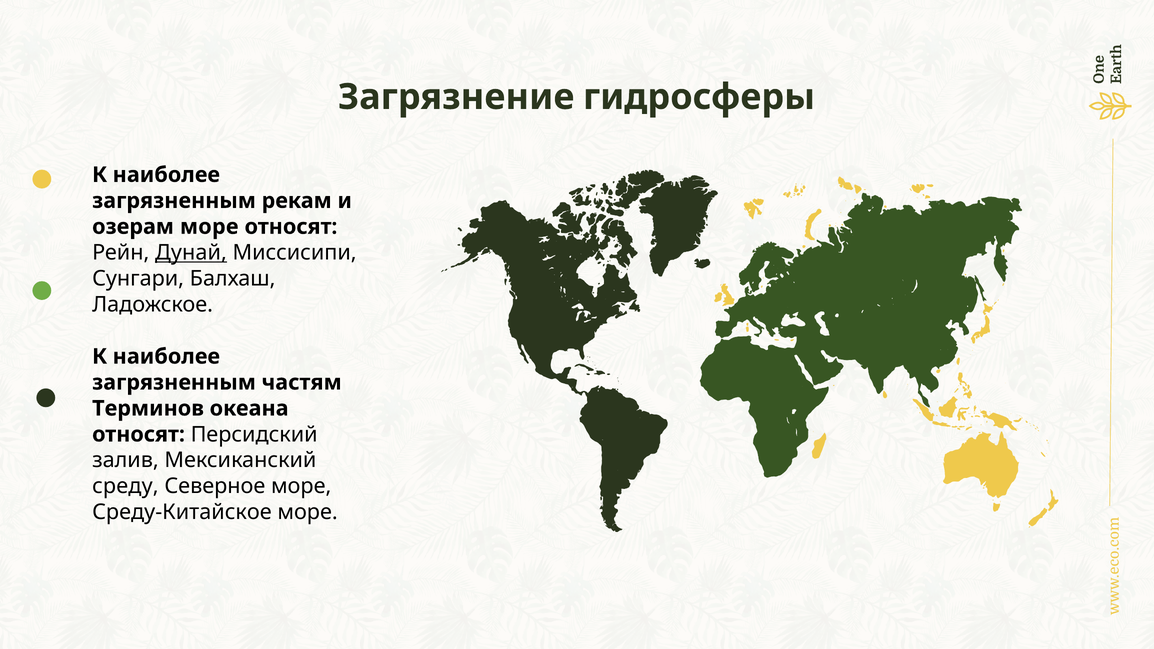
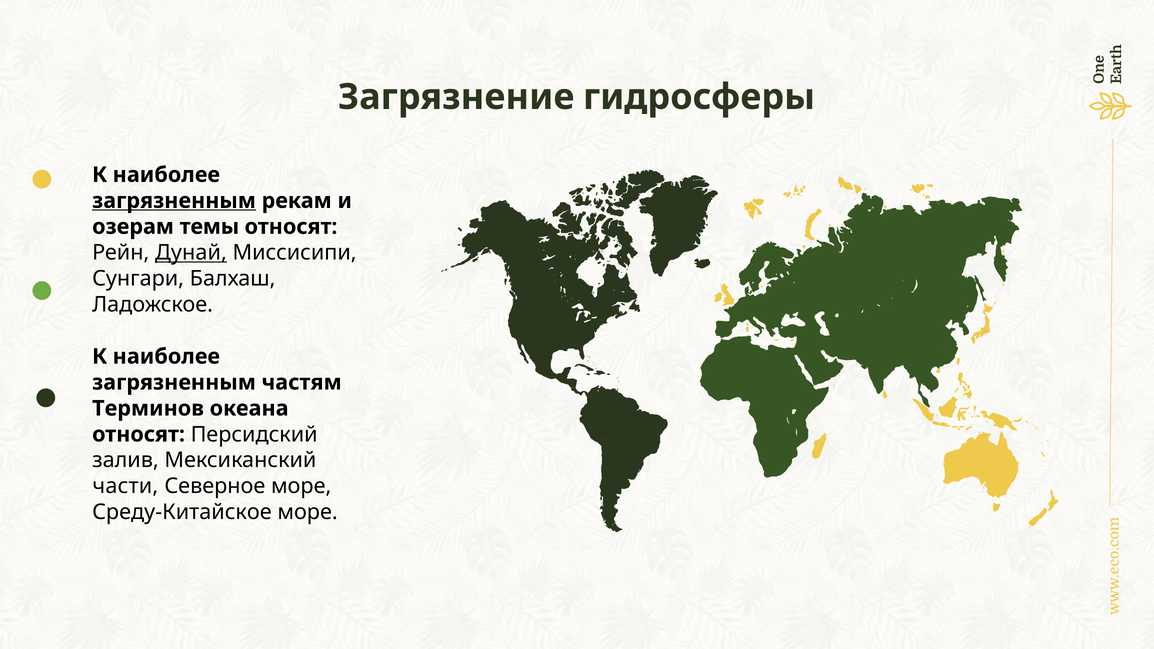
загрязненным underline: none -> present (174, 201)
озерам море: море -> темы (209, 227)
среду: среду -> части (125, 486)
